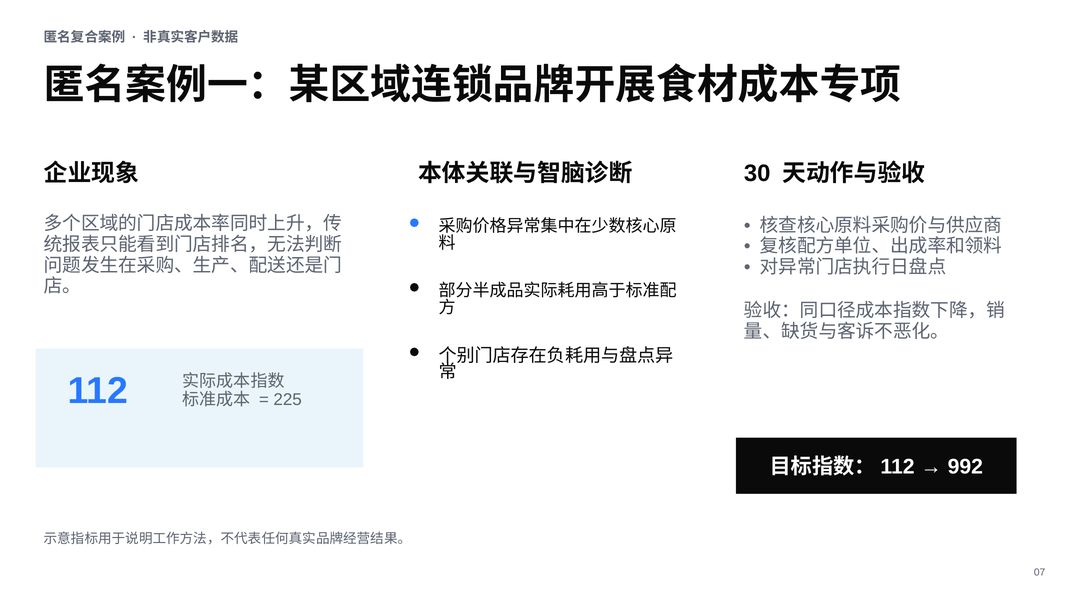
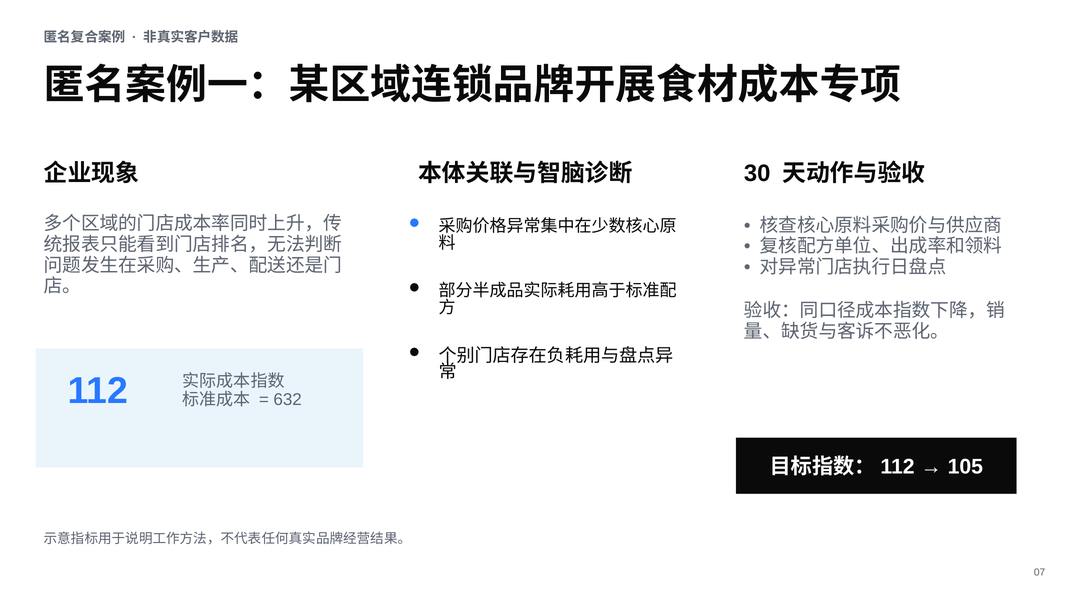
225: 225 -> 632 (288, 400)
992: 992 -> 105 (965, 467)
